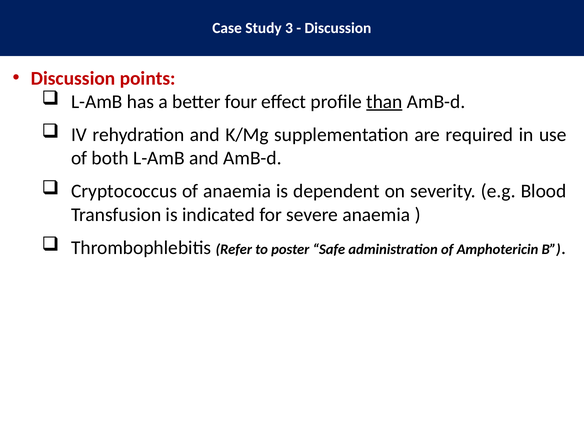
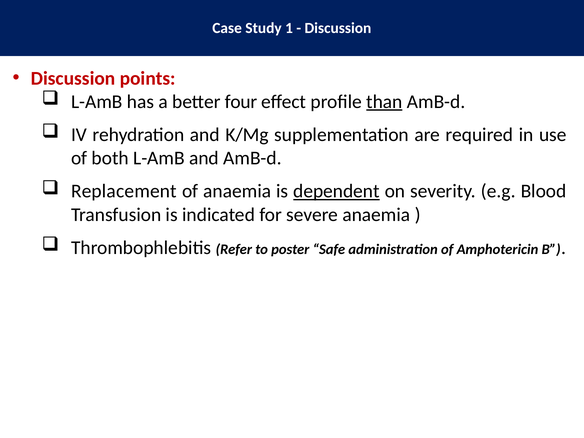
3: 3 -> 1 (289, 28)
Cryptococcus: Cryptococcus -> Replacement (124, 191)
dependent underline: none -> present (336, 191)
